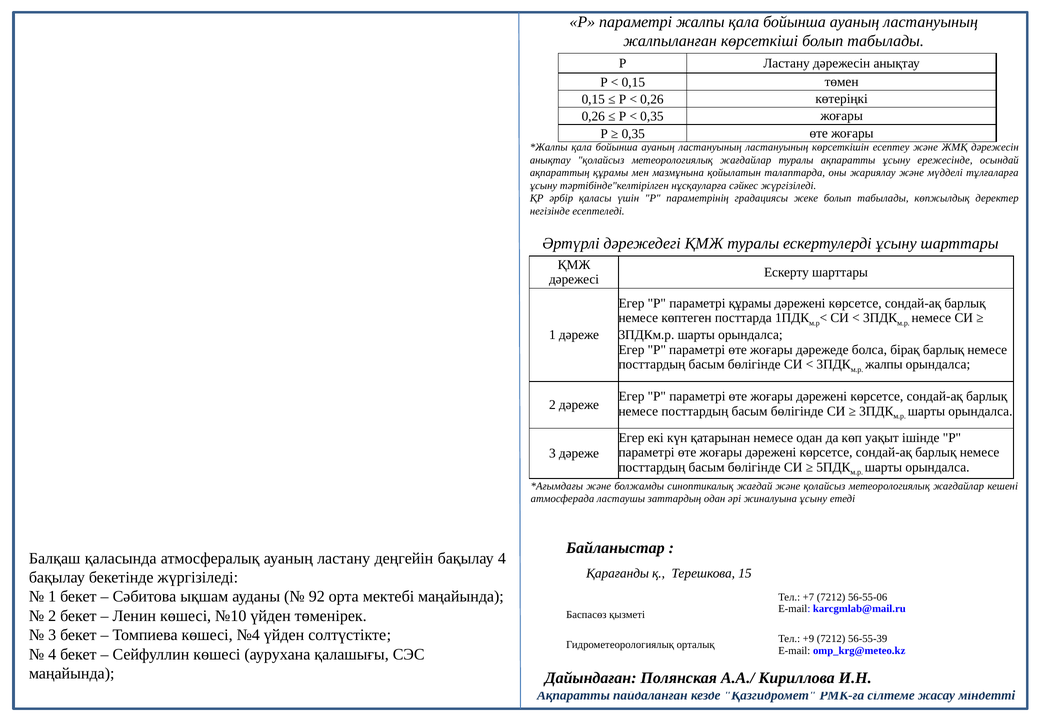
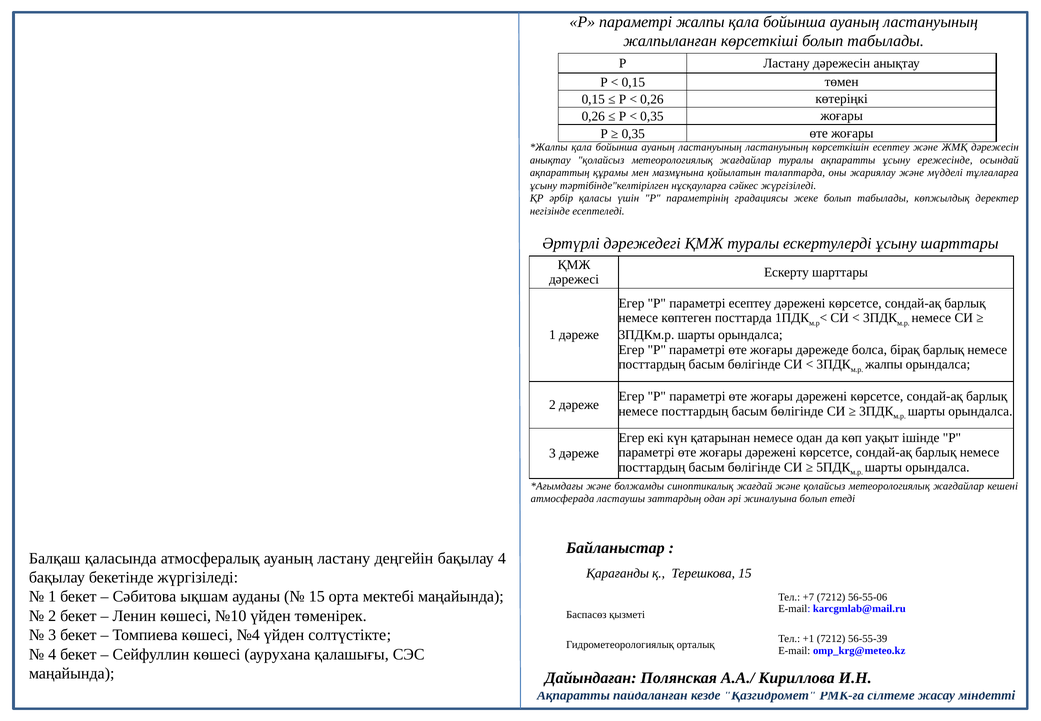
параметрі құрамы: құрамы -> есептеу (750, 303)
жиналуына ұсыну: ұсыну -> болып (813, 499)
92: 92 -> 15 (317, 596)
+9: +9 -> +1 (808, 638)
